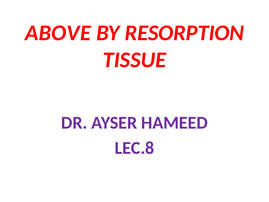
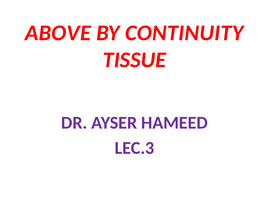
RESORPTION: RESORPTION -> CONTINUITY (184, 33)
LEC.8: LEC.8 -> LEC.3 (134, 148)
